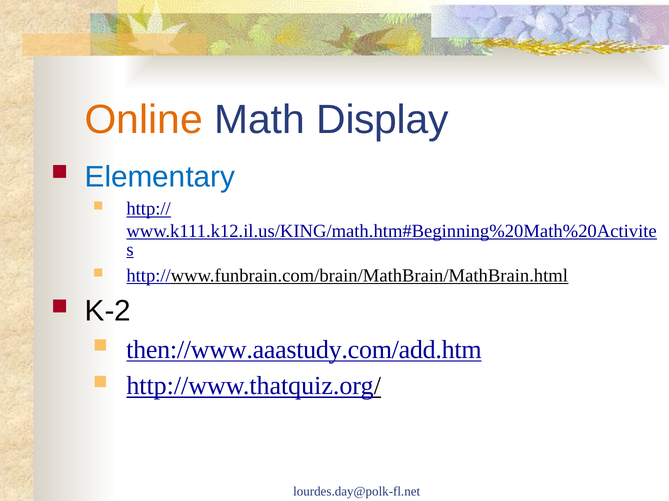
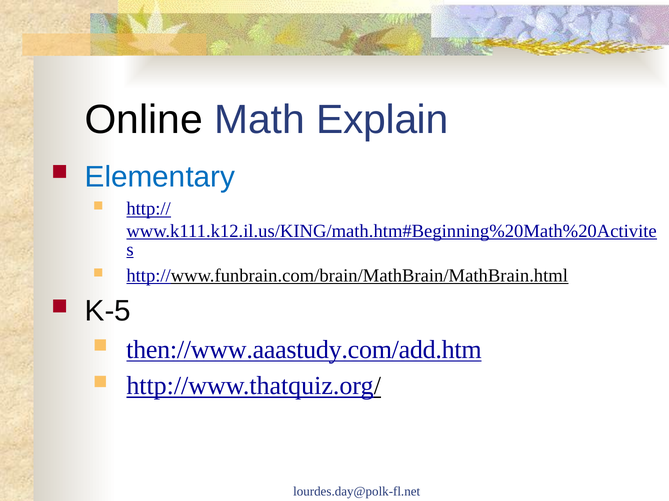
Online colour: orange -> black (144, 120)
Display: Display -> Explain (382, 120)
K-2: K-2 -> K-5 (108, 312)
